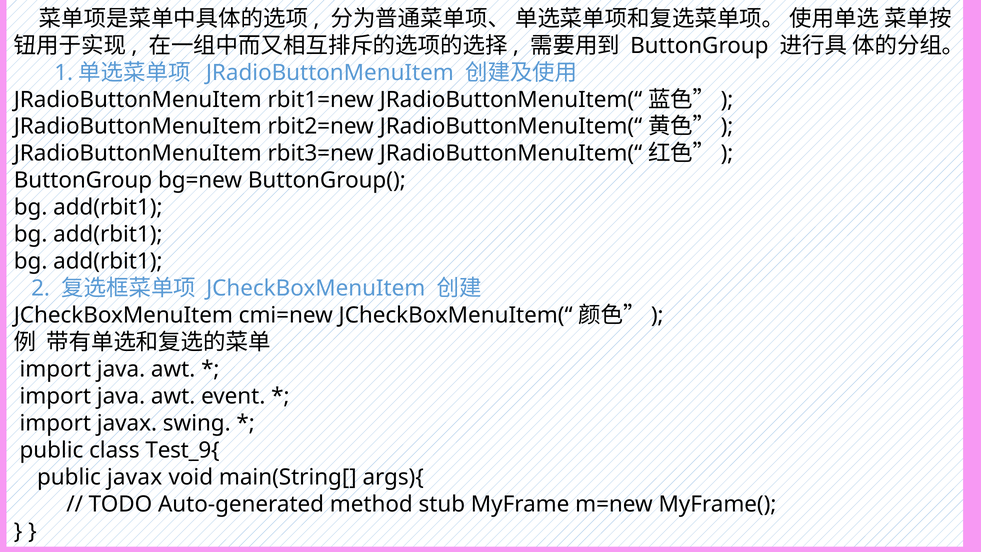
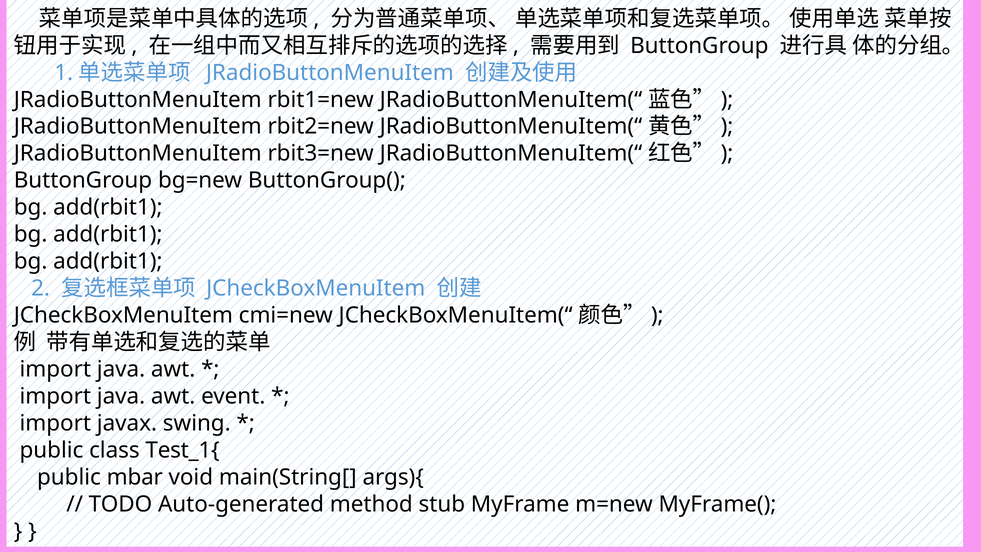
Test_9{: Test_9{ -> Test_1{ (183, 450)
public javax: javax -> mbar (135, 477)
